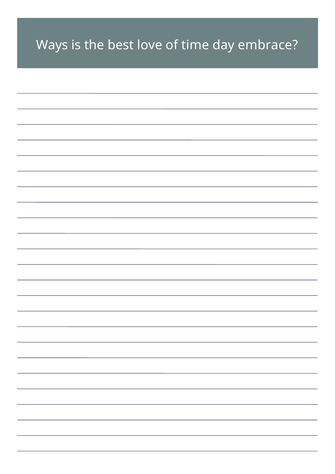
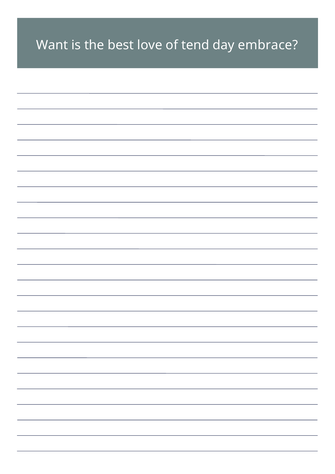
Ways: Ways -> Want (52, 45)
time: time -> tend (195, 45)
